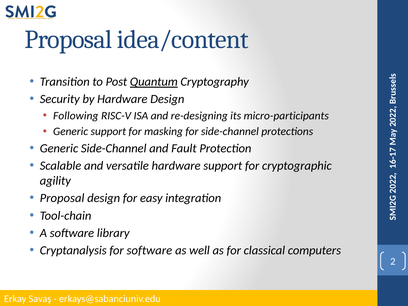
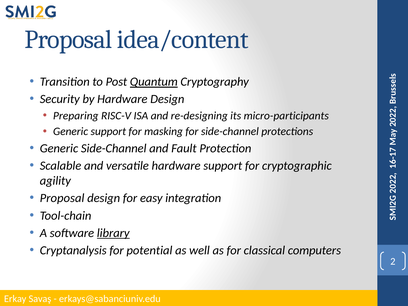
Following: Following -> Preparing (76, 116)
library underline: none -> present (113, 233)
for software: software -> potential (149, 250)
